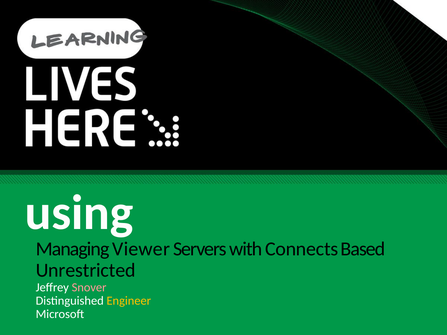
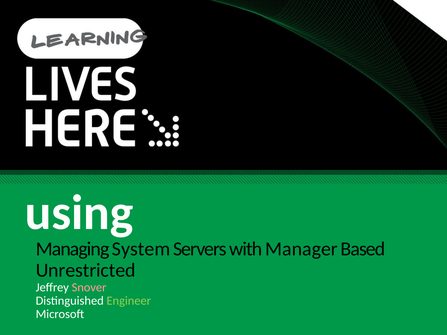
Viewer: Viewer -> System (141, 249)
Connects: Connects -> Manager (302, 249)
Engineer colour: yellow -> light green (129, 301)
